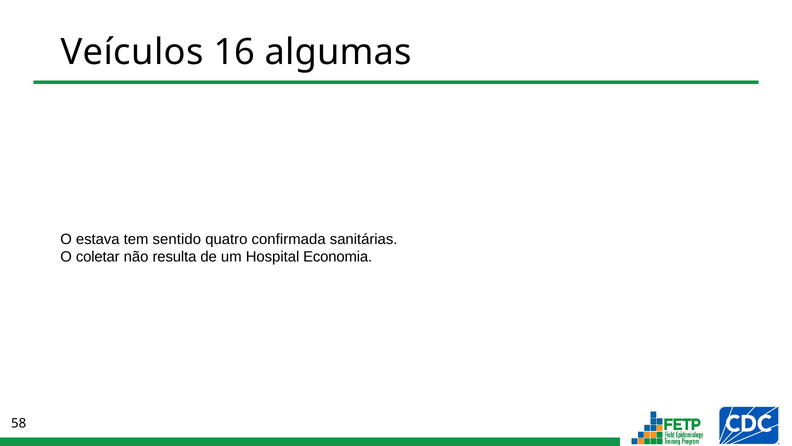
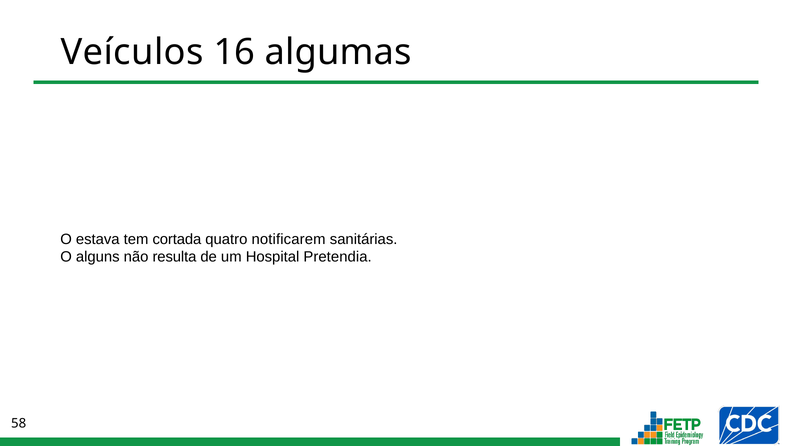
sentido: sentido -> cortada (177, 239)
confirmada: confirmada -> notificarem (289, 239)
coletar: coletar -> alguns (98, 257)
Economia: Economia -> Pretendia (338, 257)
